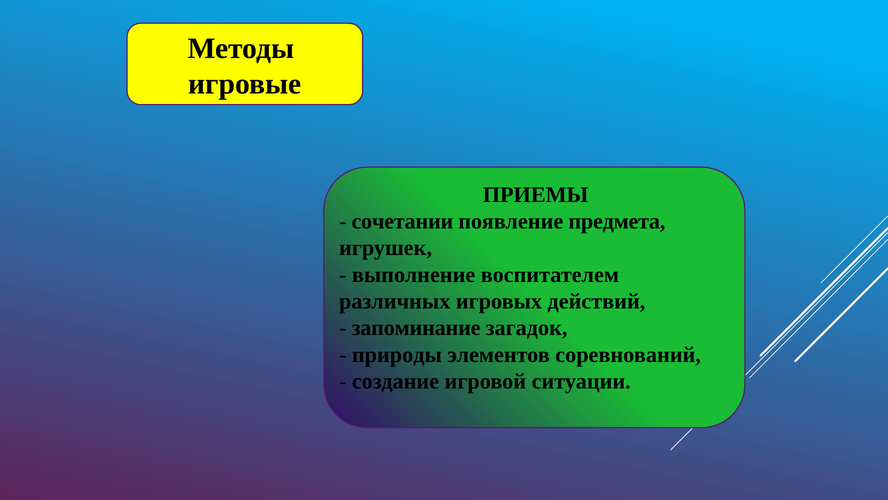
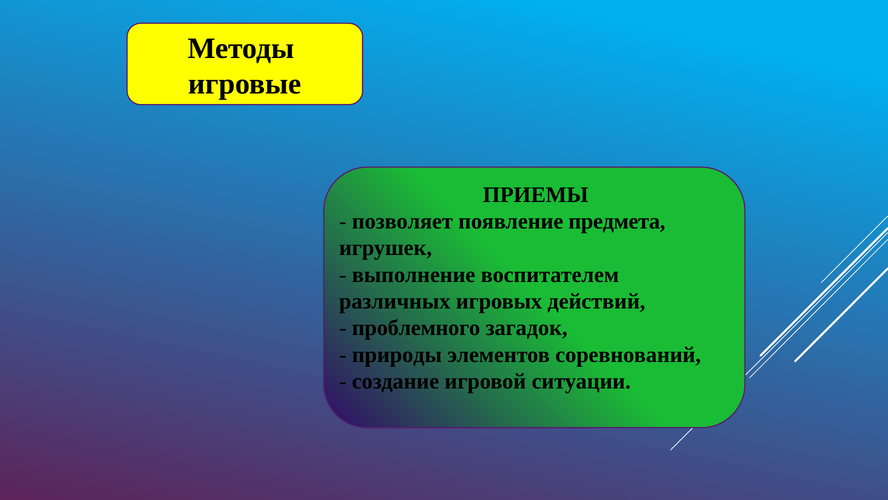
сочетании: сочетании -> позволяет (402, 221)
запоминание: запоминание -> проблемного (416, 328)
